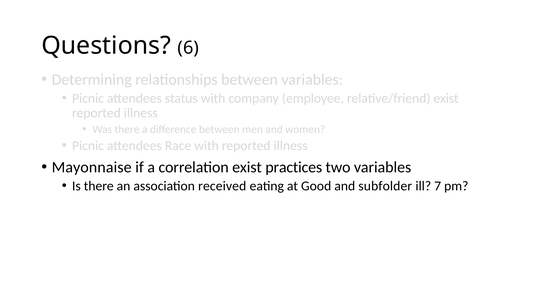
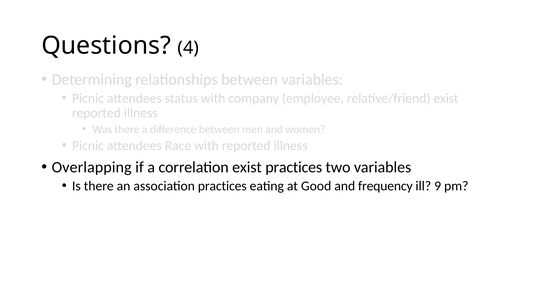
6: 6 -> 4 (188, 48)
Mayonnaise: Mayonnaise -> Overlapping (92, 167)
association received: received -> practices (222, 186)
subfolder: subfolder -> frequency (385, 186)
7: 7 -> 9 (438, 186)
